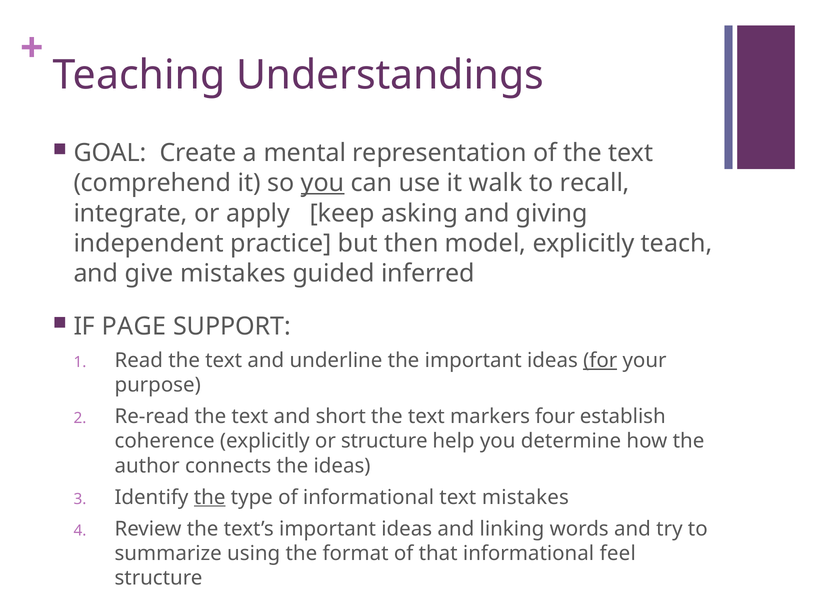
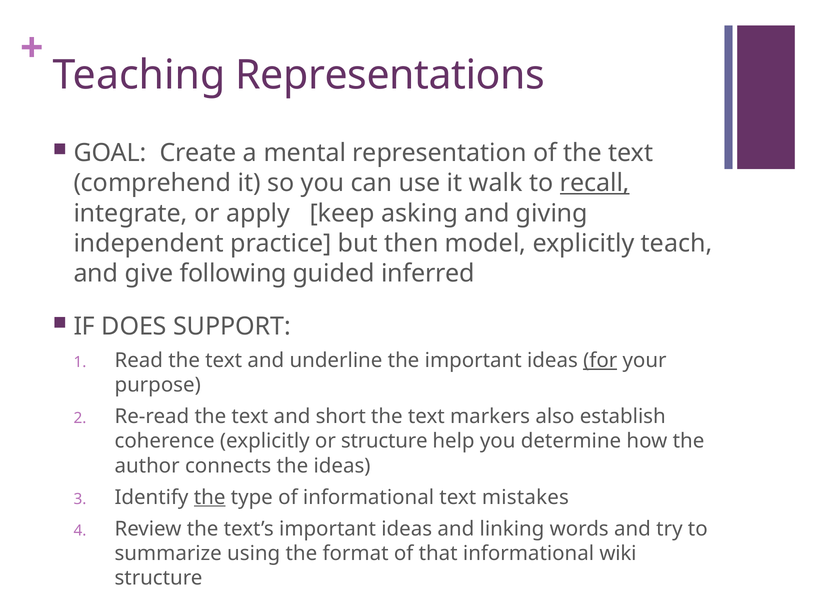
Understandings: Understandings -> Representations (390, 75)
you underline: present -> none (323, 183)
recall underline: none -> present (595, 183)
give mistakes: mistakes -> following (233, 273)
PAGE: PAGE -> DOES (134, 326)
four: four -> also (555, 416)
feel: feel -> wiki (618, 553)
